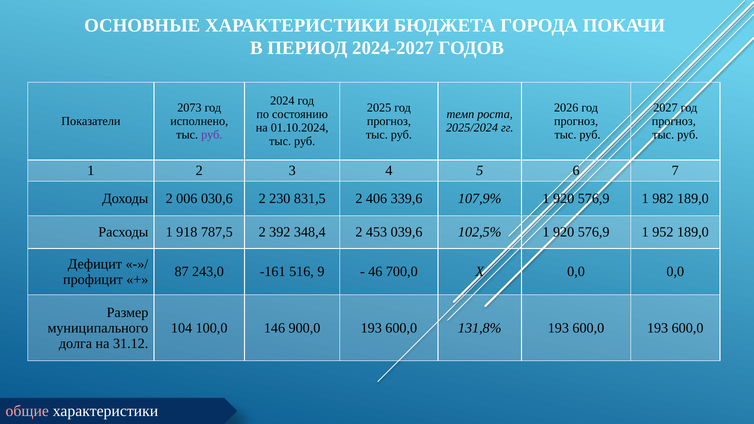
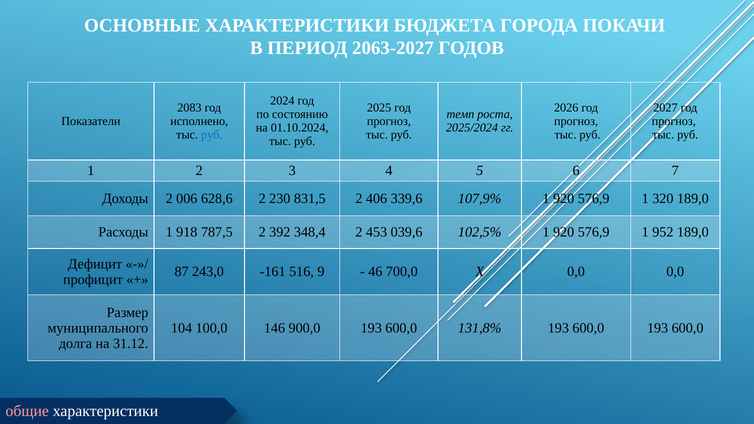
2024-2027: 2024-2027 -> 2063-2027 (393, 48)
2073: 2073 -> 2083 (189, 108)
руб colour: purple -> blue (212, 135)
030,6: 030,6 -> 628,6 (217, 199)
982: 982 -> 320 (663, 199)
